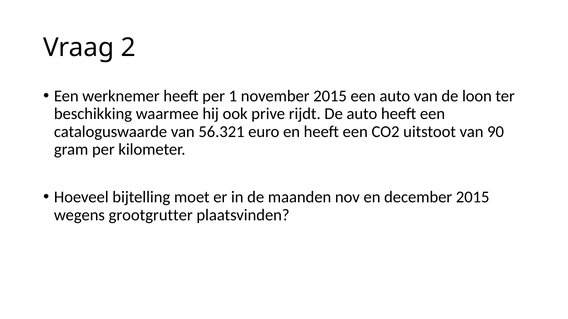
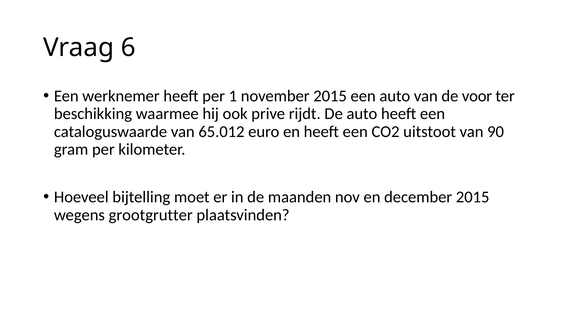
2: 2 -> 6 (128, 48)
loon: loon -> voor (477, 96)
56.321: 56.321 -> 65.012 (221, 132)
